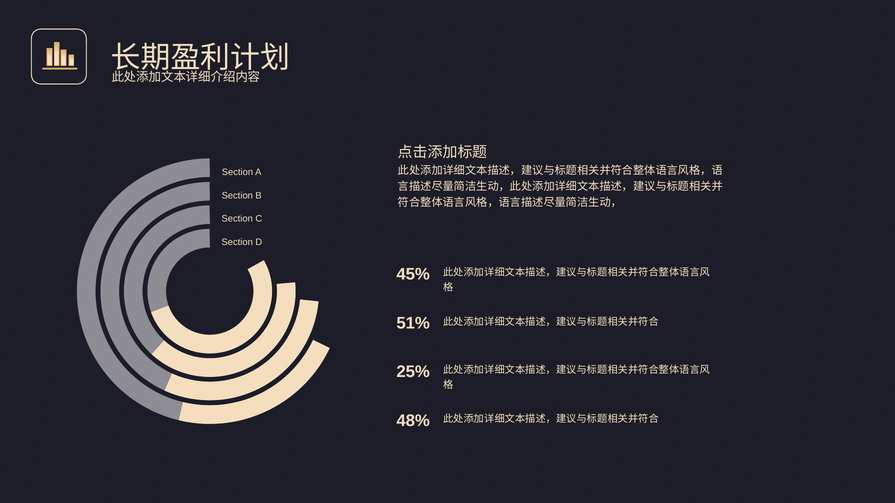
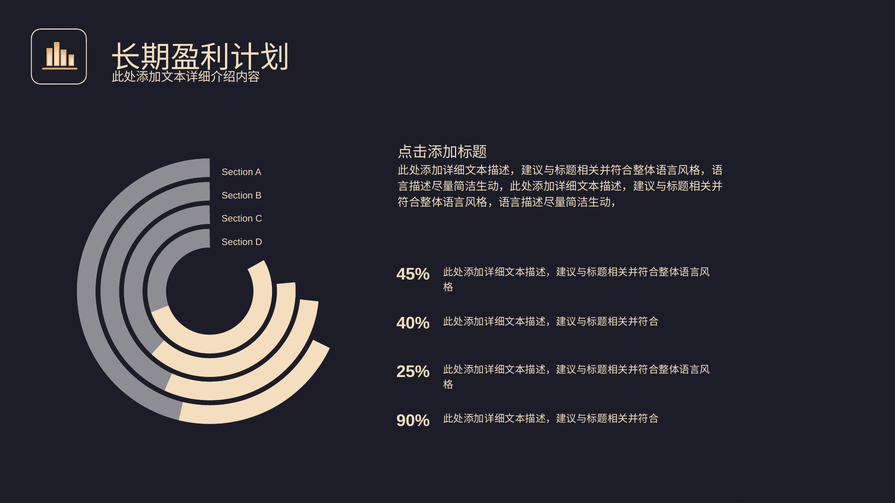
51%: 51% -> 40% (413, 323)
48%: 48% -> 90% (413, 421)
